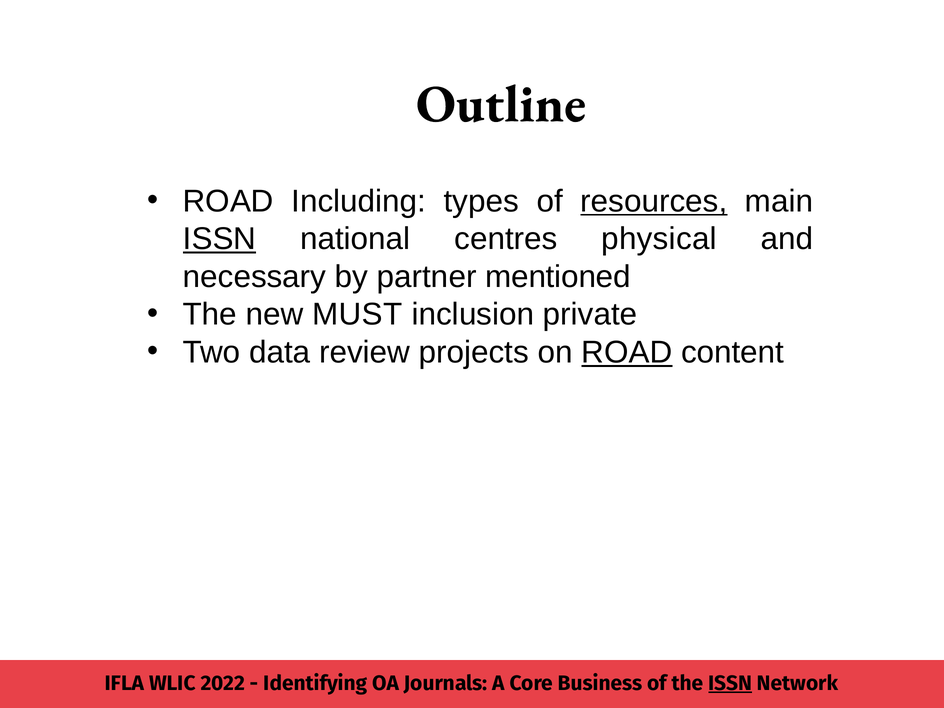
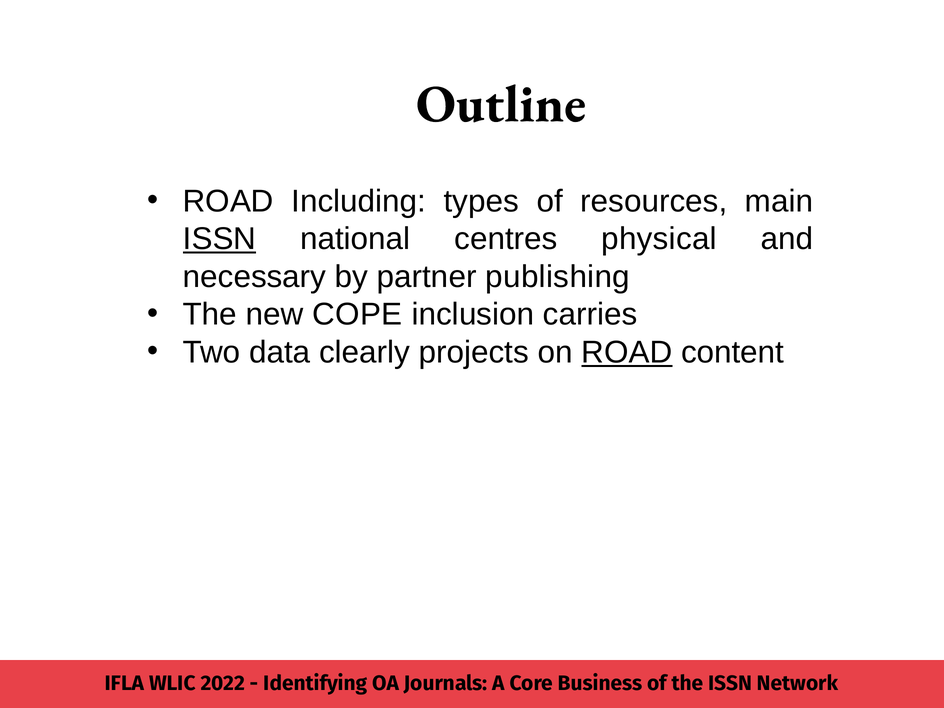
resources underline: present -> none (654, 201)
mentioned: mentioned -> publishing (558, 277)
MUST: MUST -> COPE (357, 315)
private: private -> carries (590, 315)
review: review -> clearly (365, 352)
ISSN underline: present -> none (730, 683)
